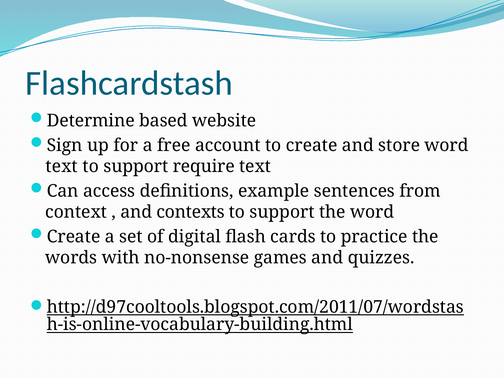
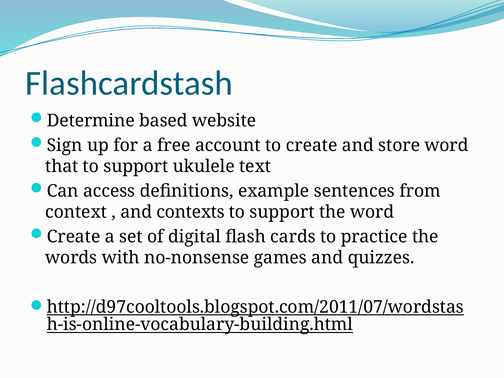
text: text -> that (62, 166)
require: require -> ukulele (204, 166)
